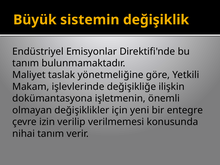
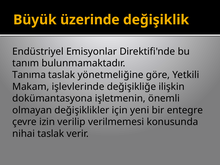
sistemin: sistemin -> üzerinde (90, 20)
Maliyet: Maliyet -> Tanıma (29, 75)
nihai tanım: tanım -> taslak (51, 134)
